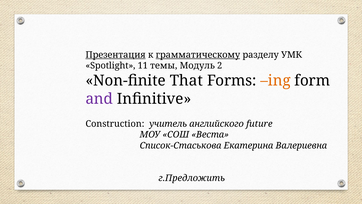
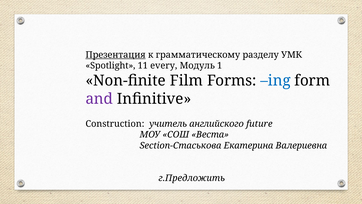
грамматическому underline: present -> none (198, 55)
темы: темы -> every (164, 66)
2: 2 -> 1 (220, 66)
That: That -> Film (186, 81)
ing colour: orange -> blue (276, 81)
Список-Стаськова: Список-Стаськова -> Section-Стаськова (181, 145)
